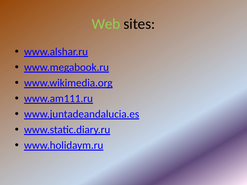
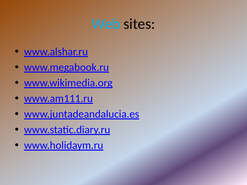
Web colour: light green -> light blue (106, 24)
